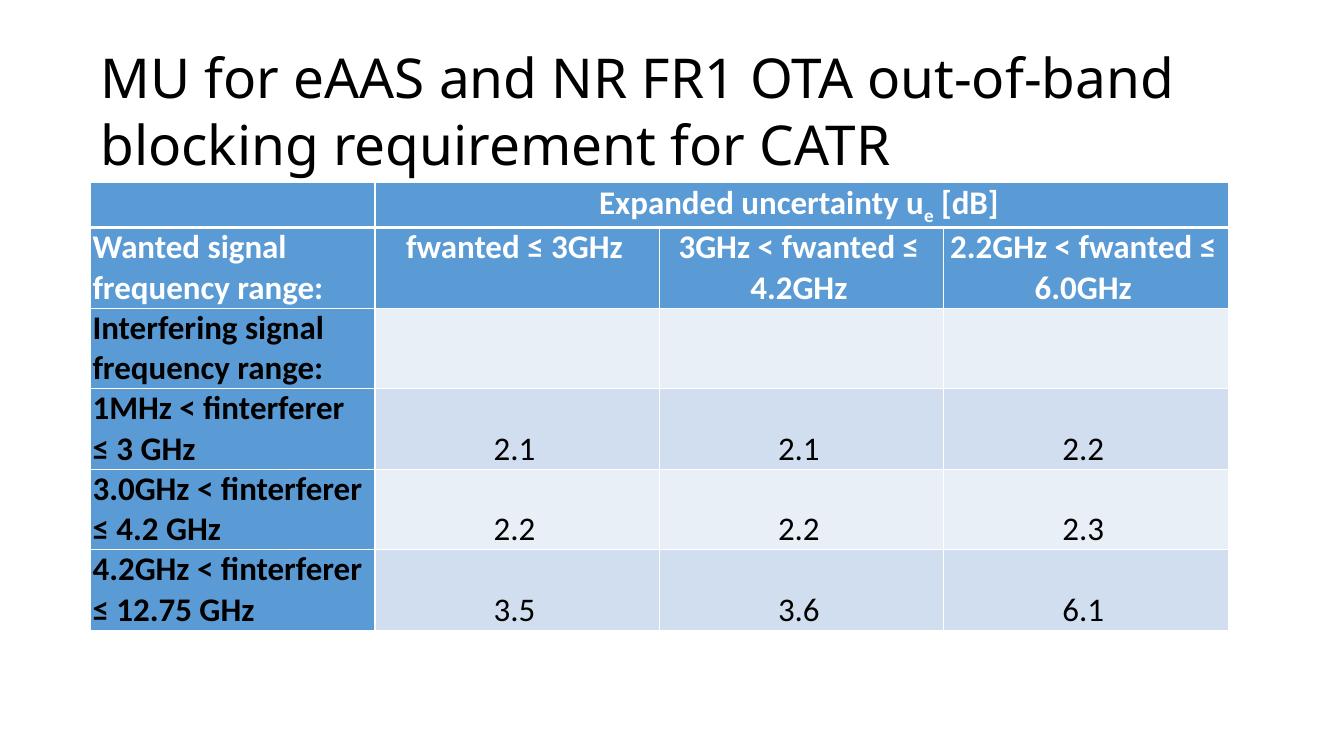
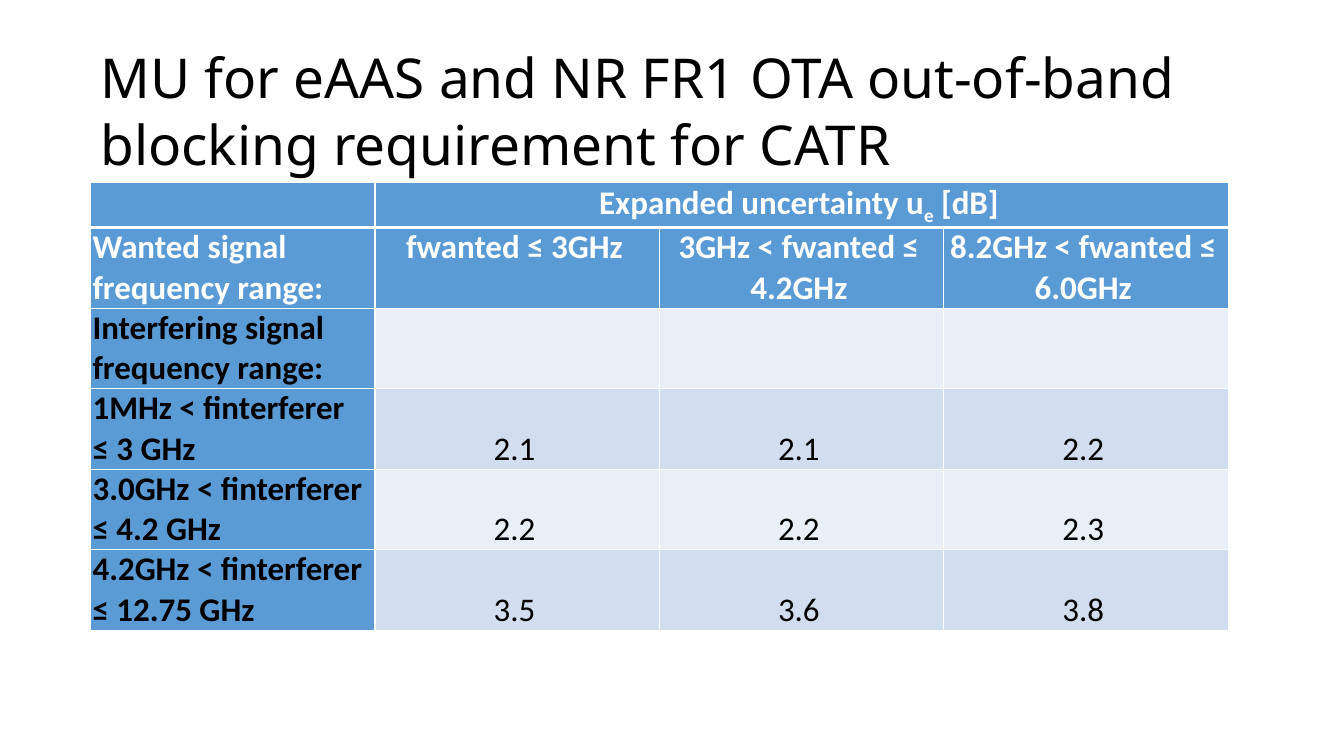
2.2GHz: 2.2GHz -> 8.2GHz (999, 248)
6.1: 6.1 -> 3.8 (1083, 610)
